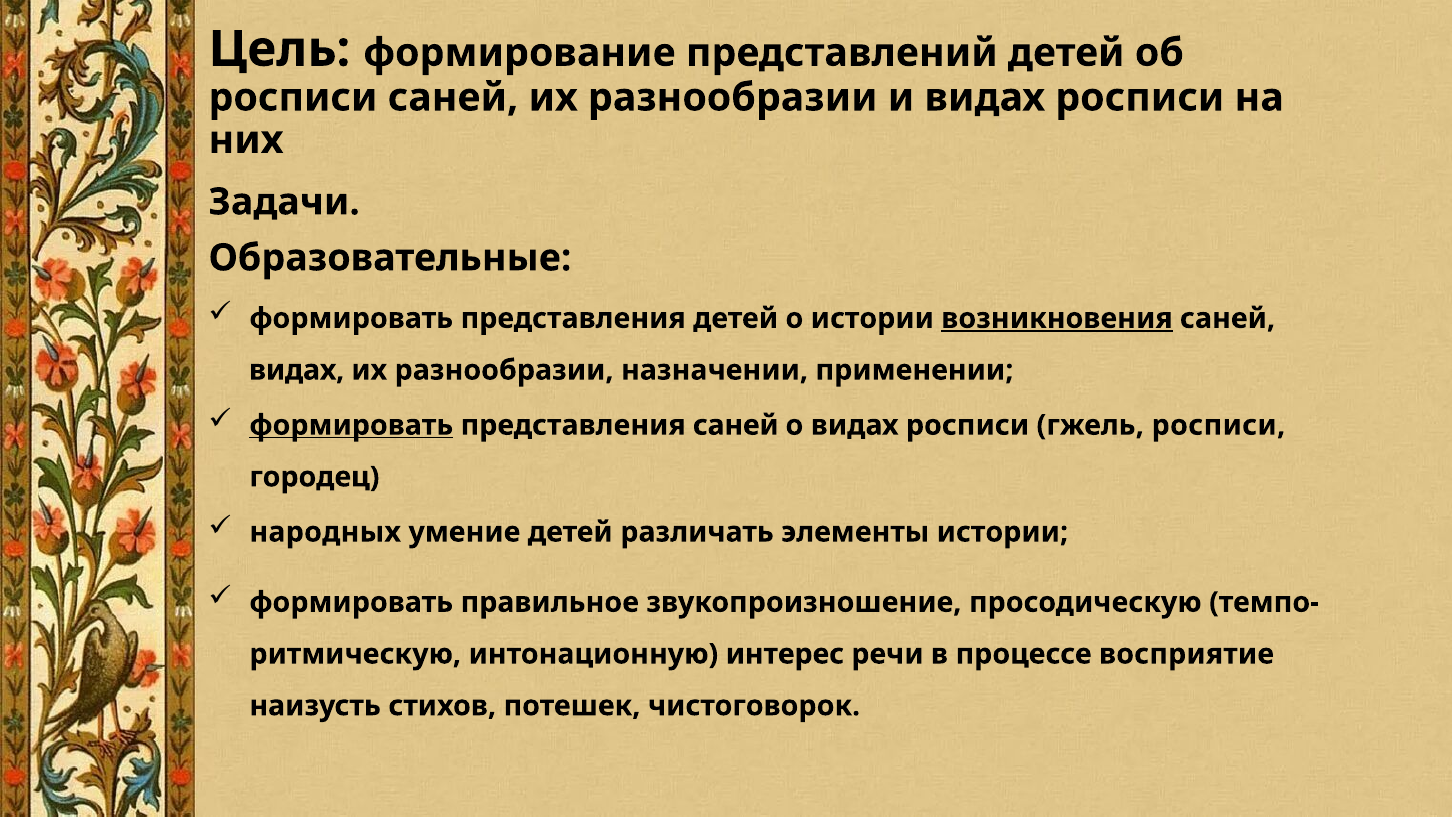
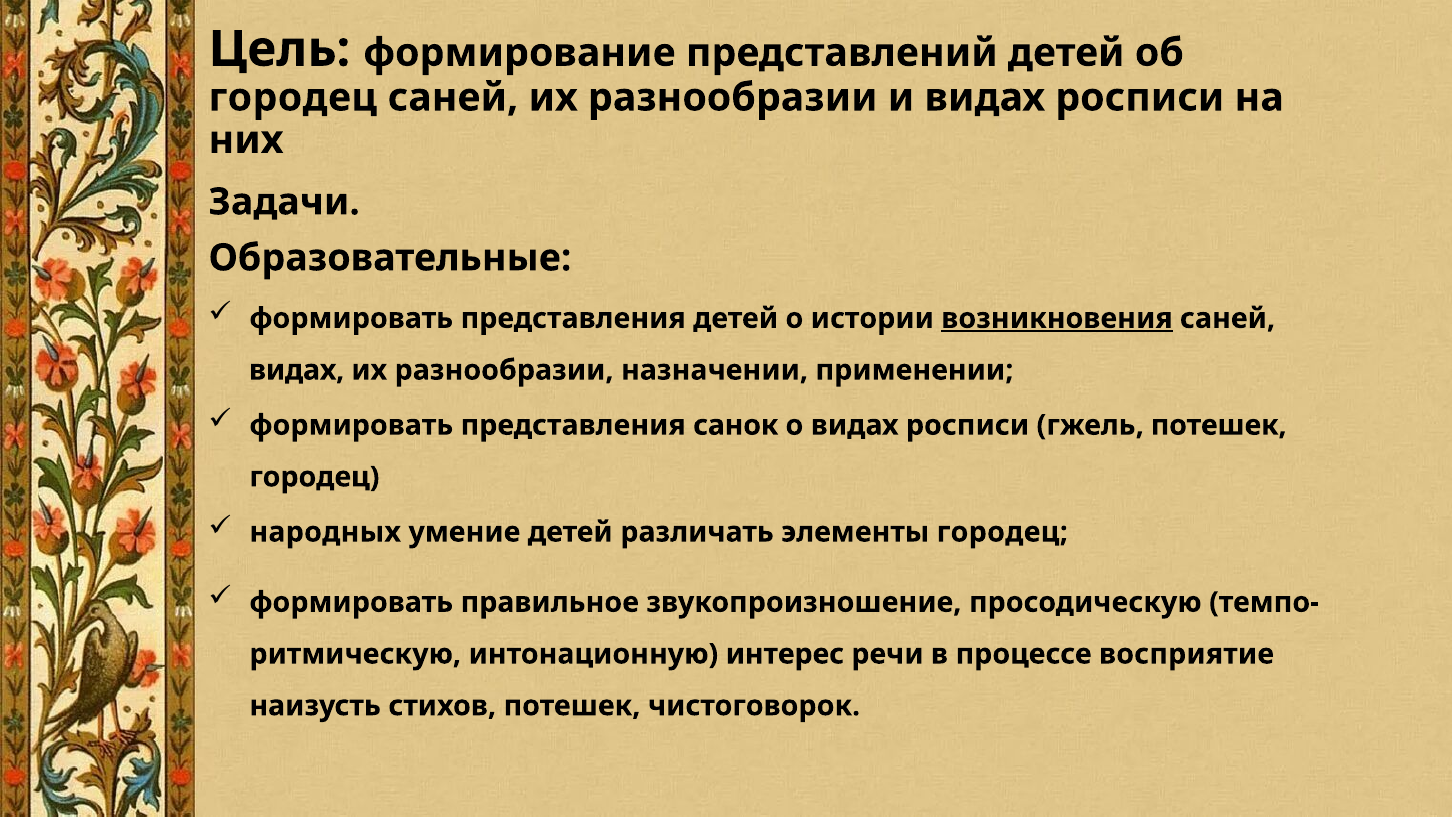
росписи: росписи -> городец (293, 98)
формировать underline: present -> none (351, 425)
представления саней: саней -> санок (736, 425)
гжель росписи: росписи -> потешек (1219, 425)
элементы истории: истории -> городец (1002, 532)
